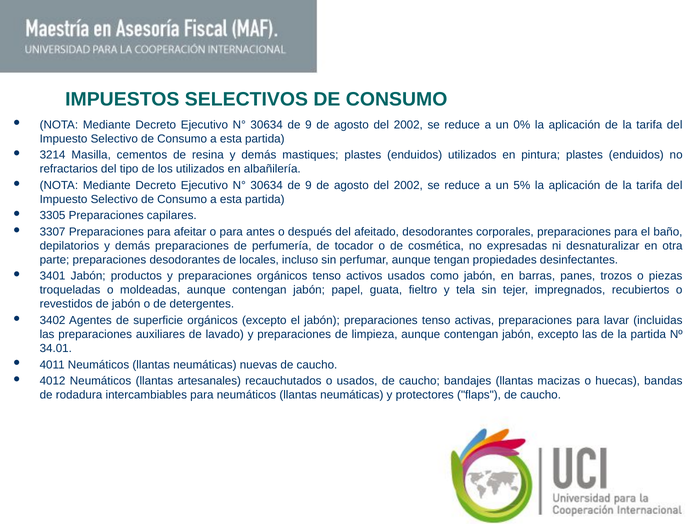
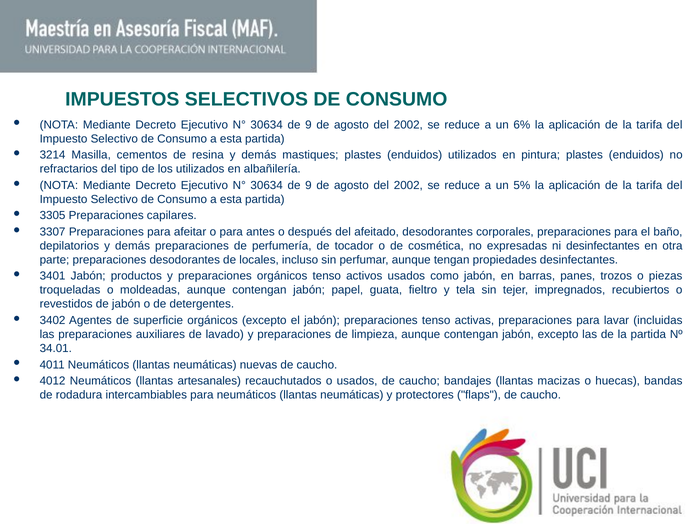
0%: 0% -> 6% (522, 125)
ni desnaturalizar: desnaturalizar -> desinfectantes (603, 246)
